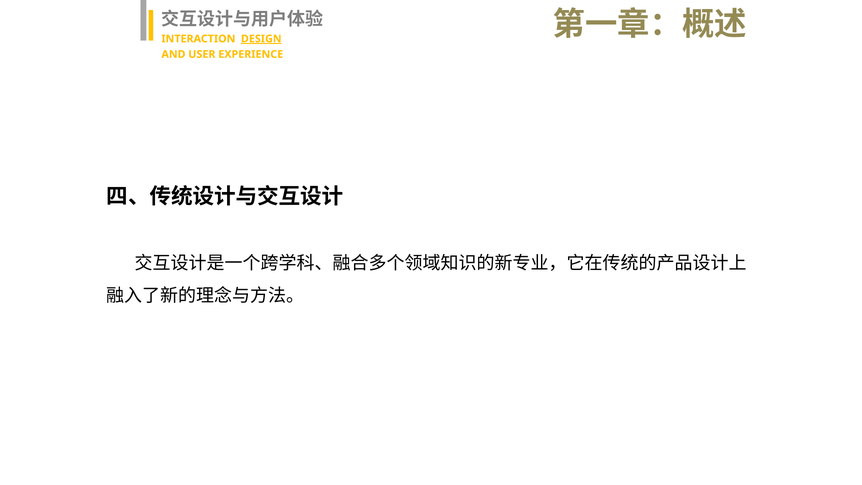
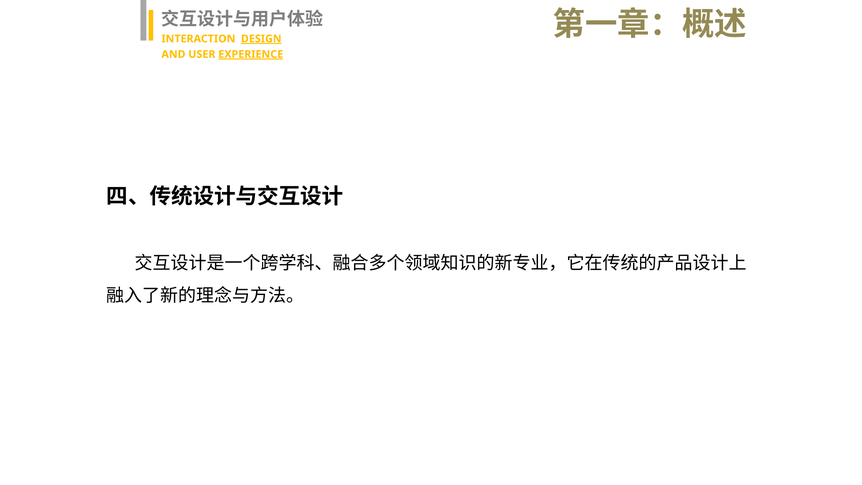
EXPERIENCE underline: none -> present (251, 54)
